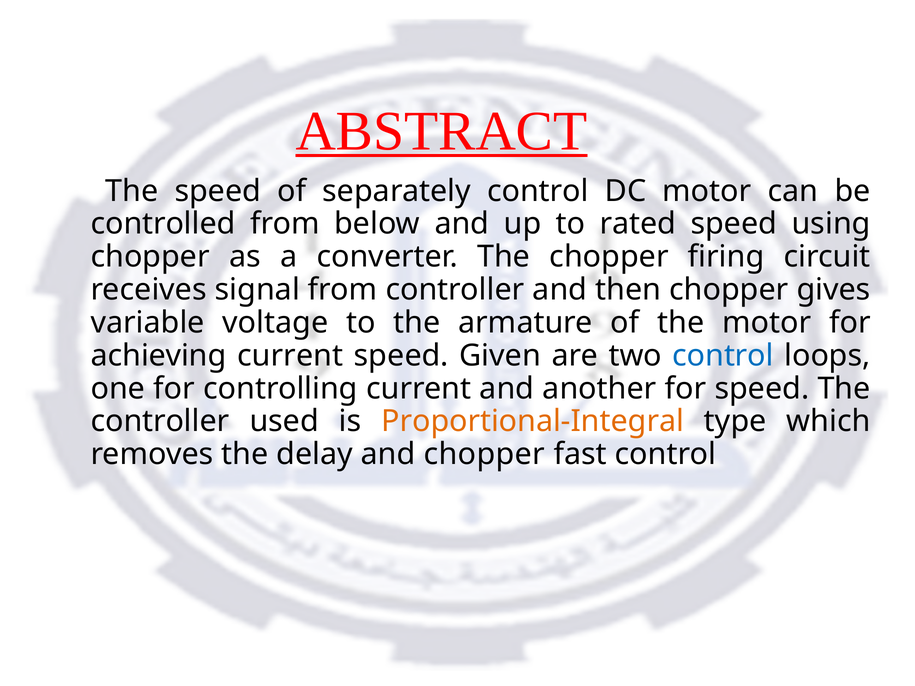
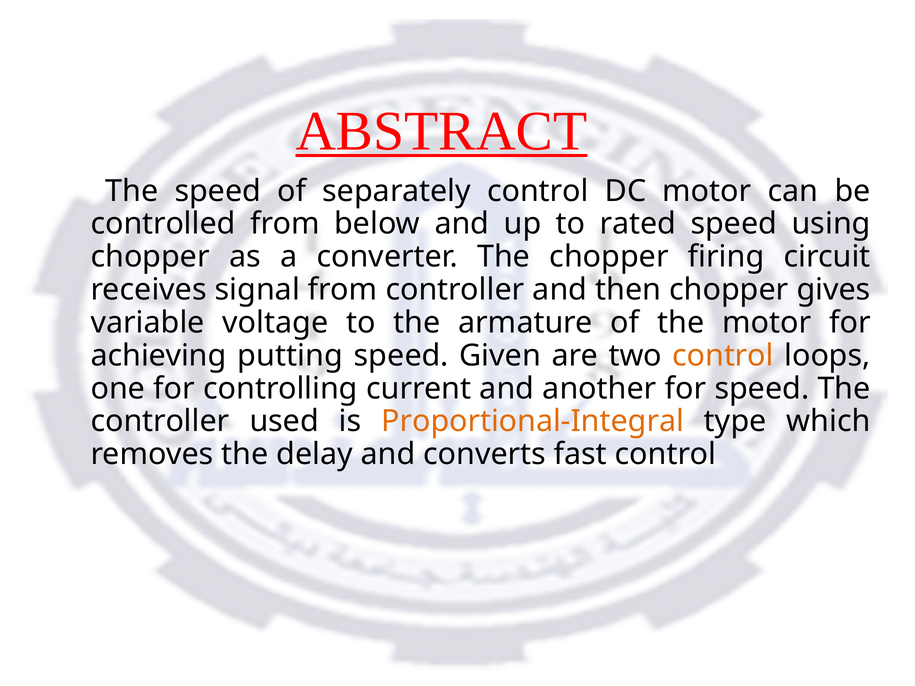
achieving current: current -> putting (290, 356)
control colour: blue -> orange (723, 356)
and chopper: chopper -> converts (485, 454)
